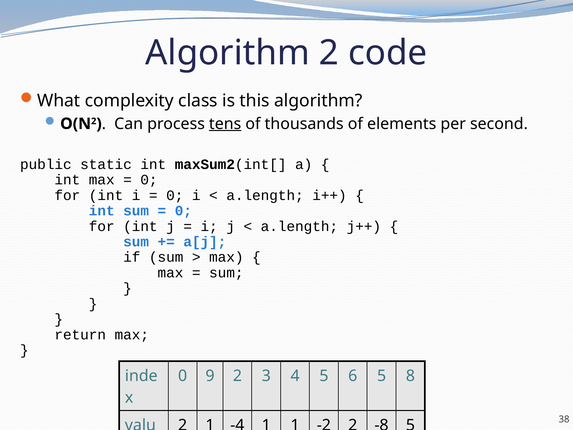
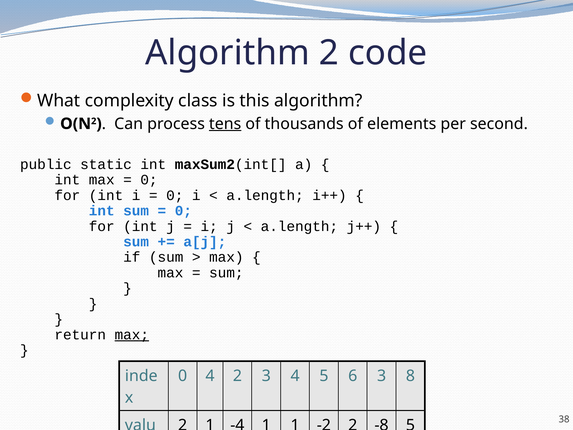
max underline: none -> present (132, 334)
0 9: 9 -> 4 (210, 376)
6 5: 5 -> 3 (382, 376)
